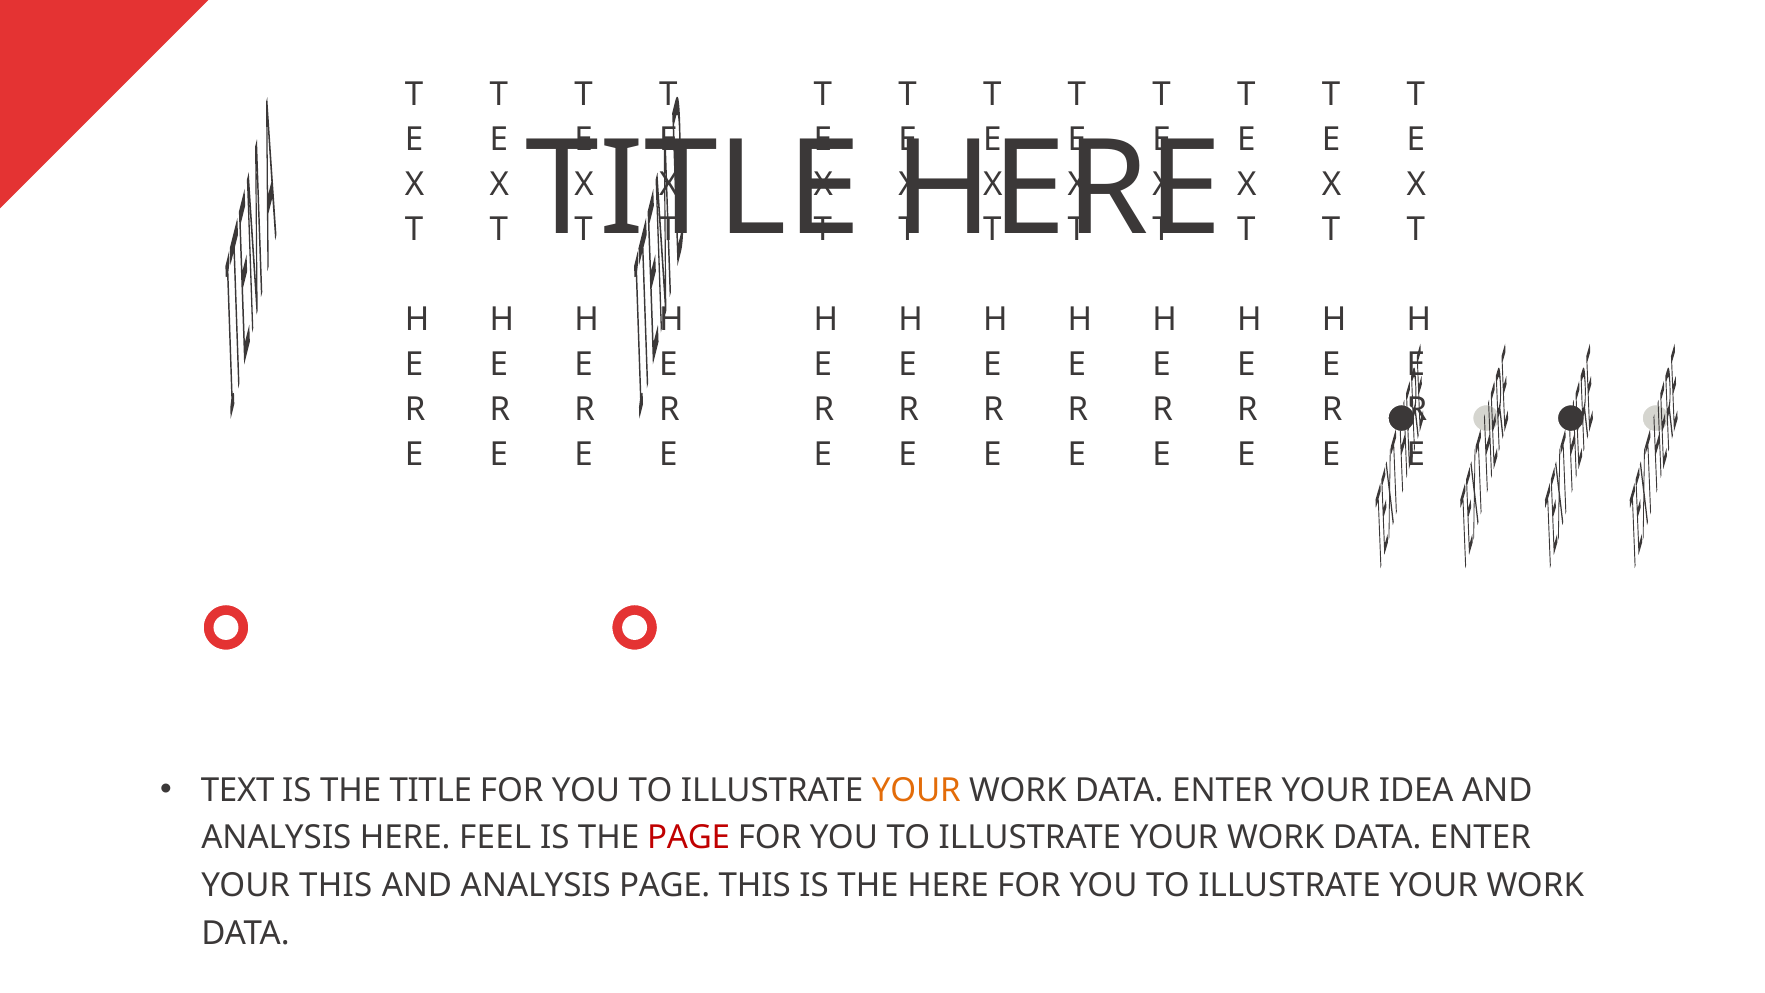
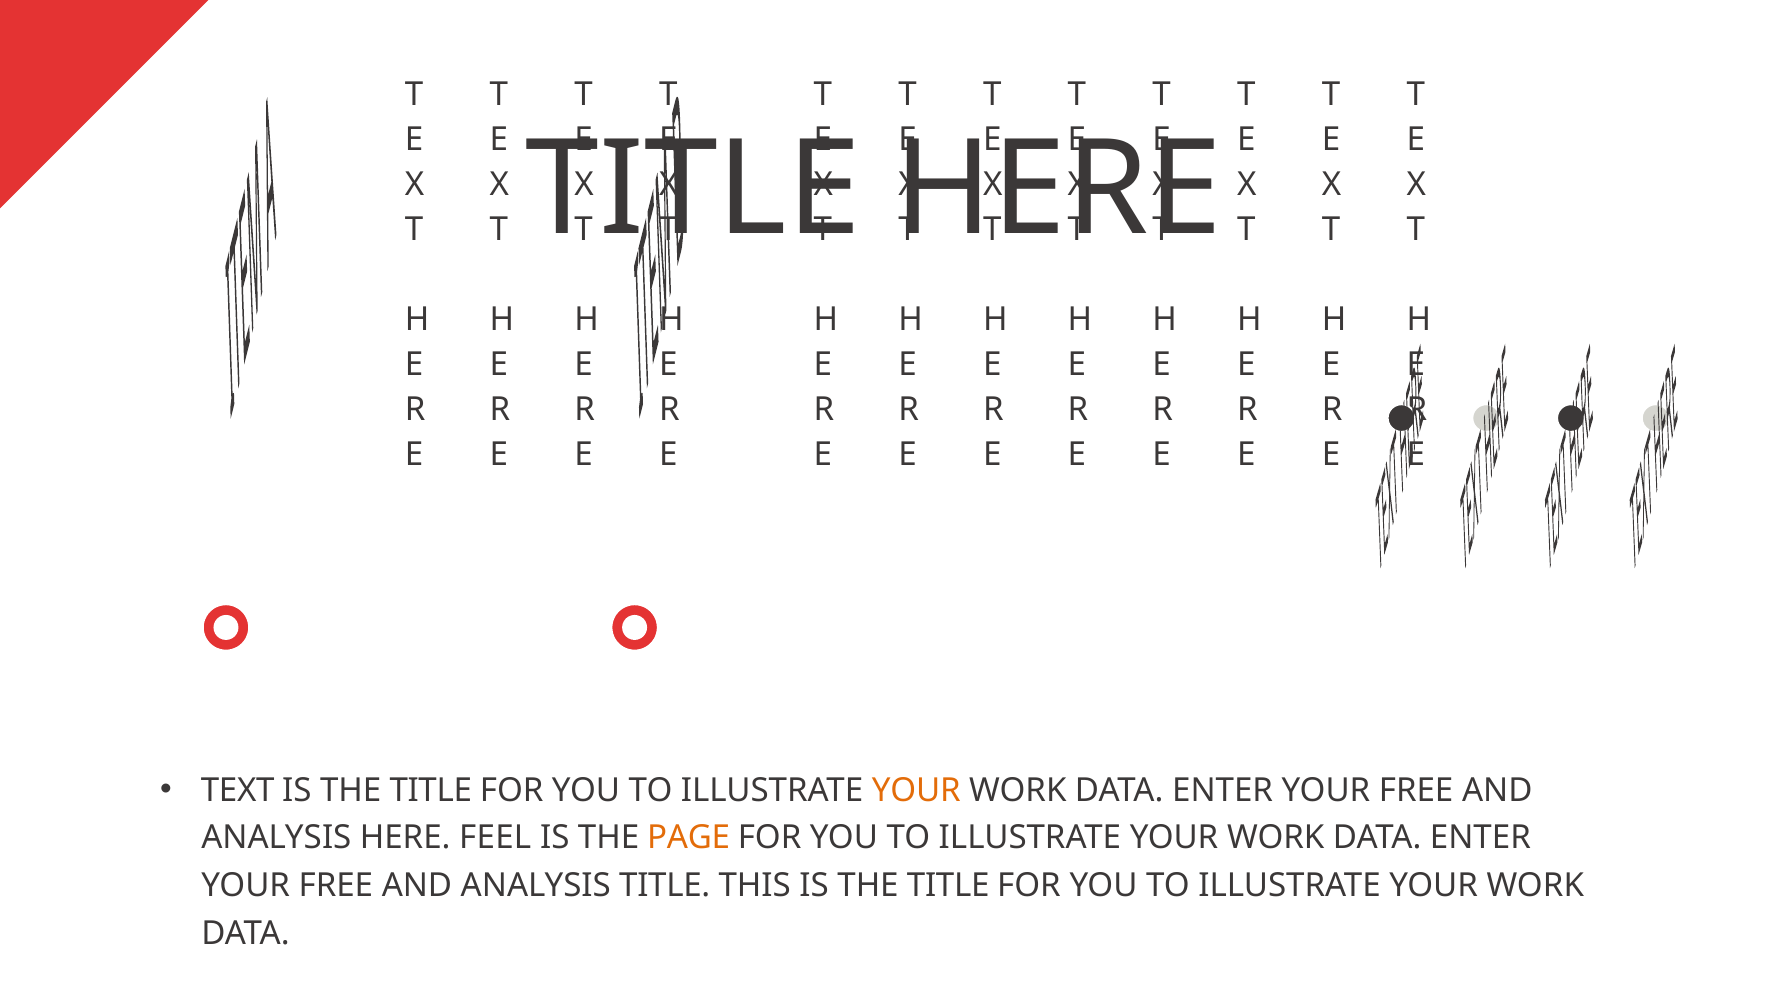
IDEA: IDEA -> FREE (1416, 790)
PAGE colour: red -> orange (689, 838)
THIS: THIS -> FREE (336, 885)
ANALYSIS PAGE: PAGE -> TITLE (665, 885)
THIS IS THE HERE: HERE -> TITLE (948, 885)
